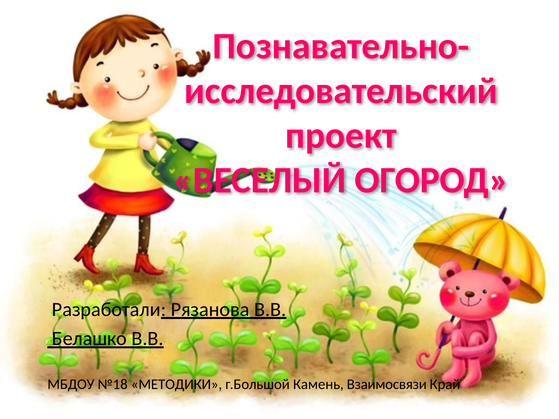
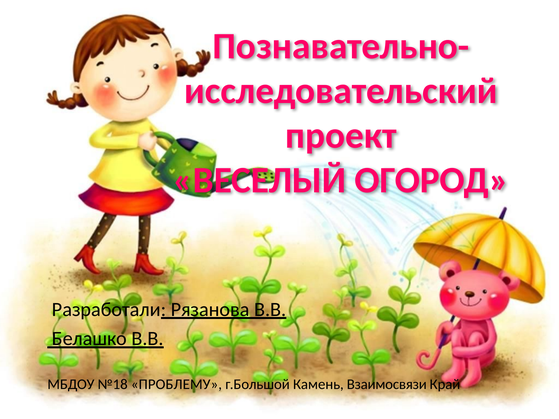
МЕТОДИКИ: МЕТОДИКИ -> ПРОБЛЕМУ (176, 384)
